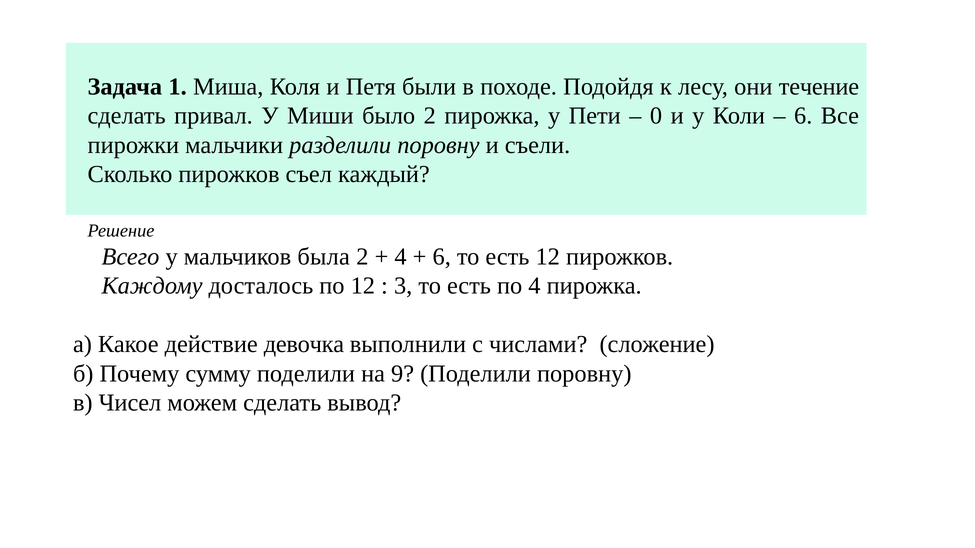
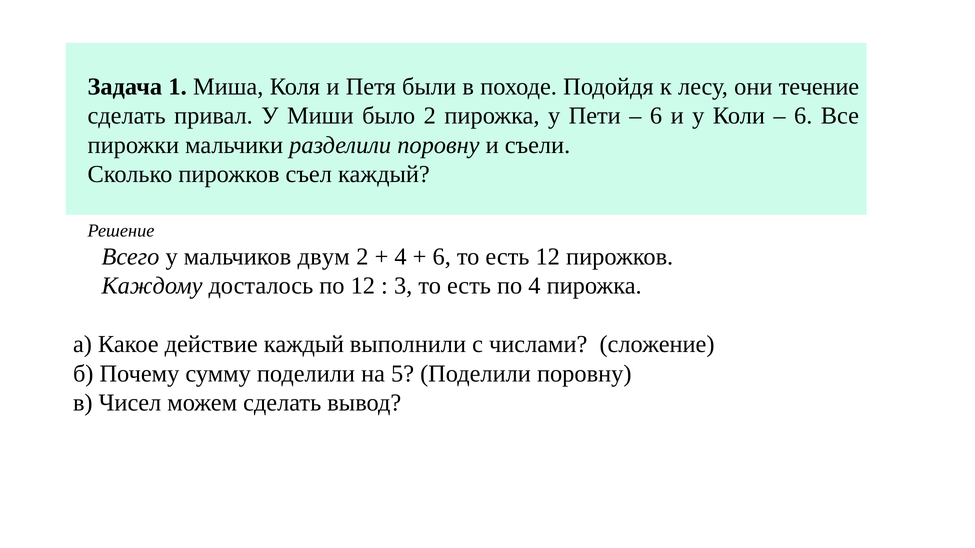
0: 0 -> 6 (656, 116)
была: была -> двум (324, 257)
действие девочка: девочка -> каждый (304, 345)
9: 9 -> 5 (403, 374)
